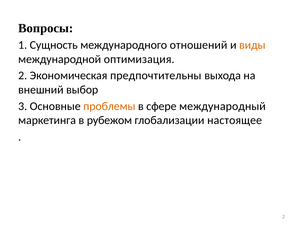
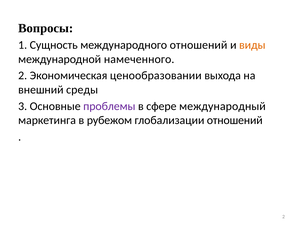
оптимизация: оптимизация -> намеченного (139, 59)
предпочтительны: предпочтительны -> ценообразовании (156, 76)
выбор: выбор -> среды (82, 90)
проблемы colour: orange -> purple (109, 106)
глобализации настоящее: настоящее -> отношений (235, 120)
